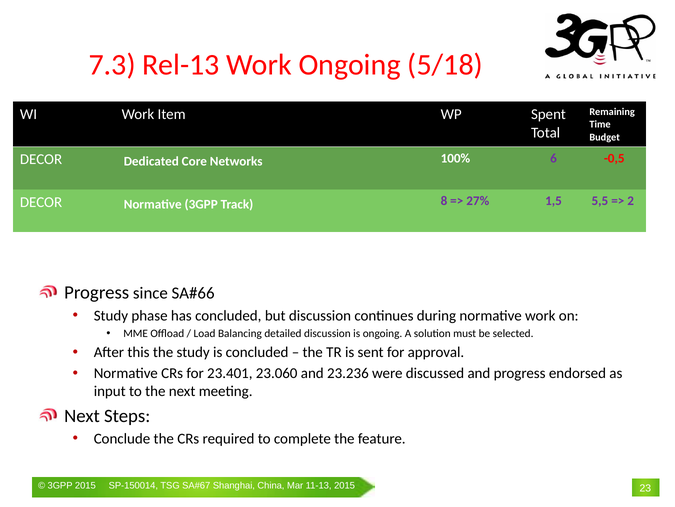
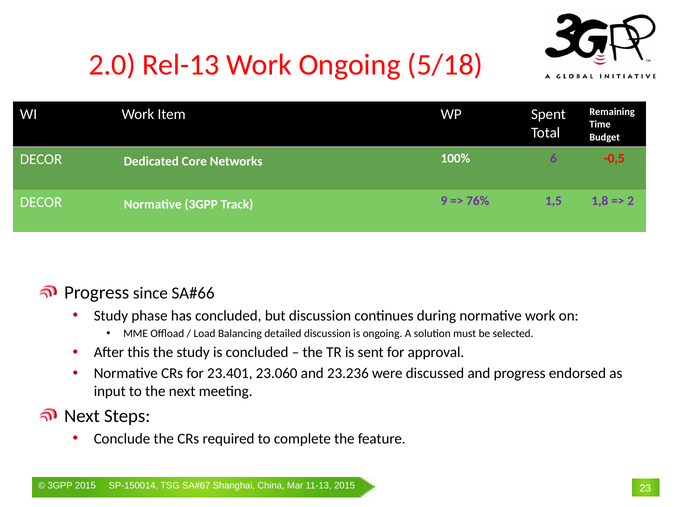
7.3: 7.3 -> 2.0 (112, 65)
8: 8 -> 9 (444, 201)
27%: 27% -> 76% (478, 201)
5,5: 5,5 -> 1,8 (600, 201)
